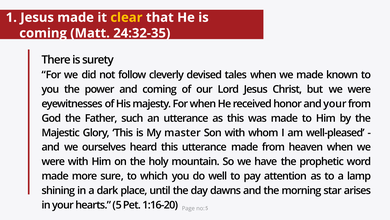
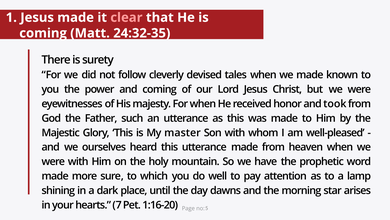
clear colour: yellow -> pink (126, 18)
and your: your -> took (335, 104)
5: 5 -> 7 (117, 205)
